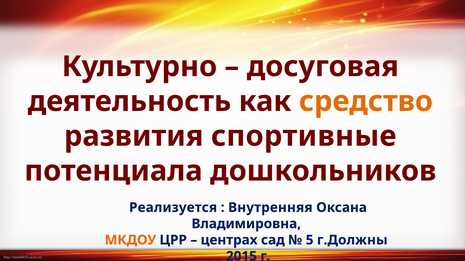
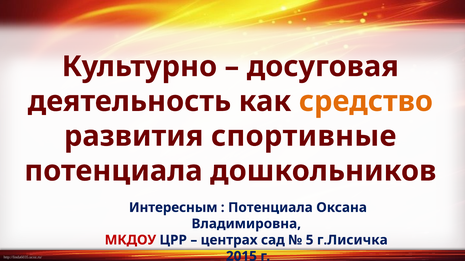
Реализуется: Реализуется -> Интересным (173, 208)
Внутренняя: Внутренняя -> Потенциала (270, 208)
МКДОУ colour: orange -> red (130, 240)
г.Должны: г.Должны -> г.Лисичка (352, 240)
